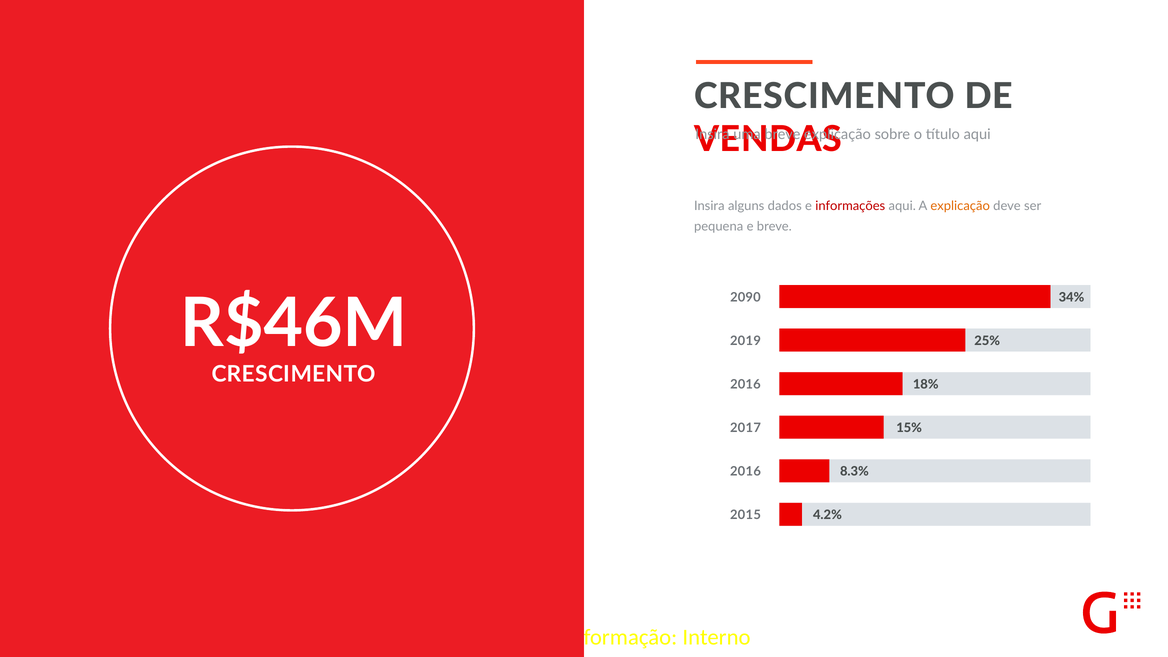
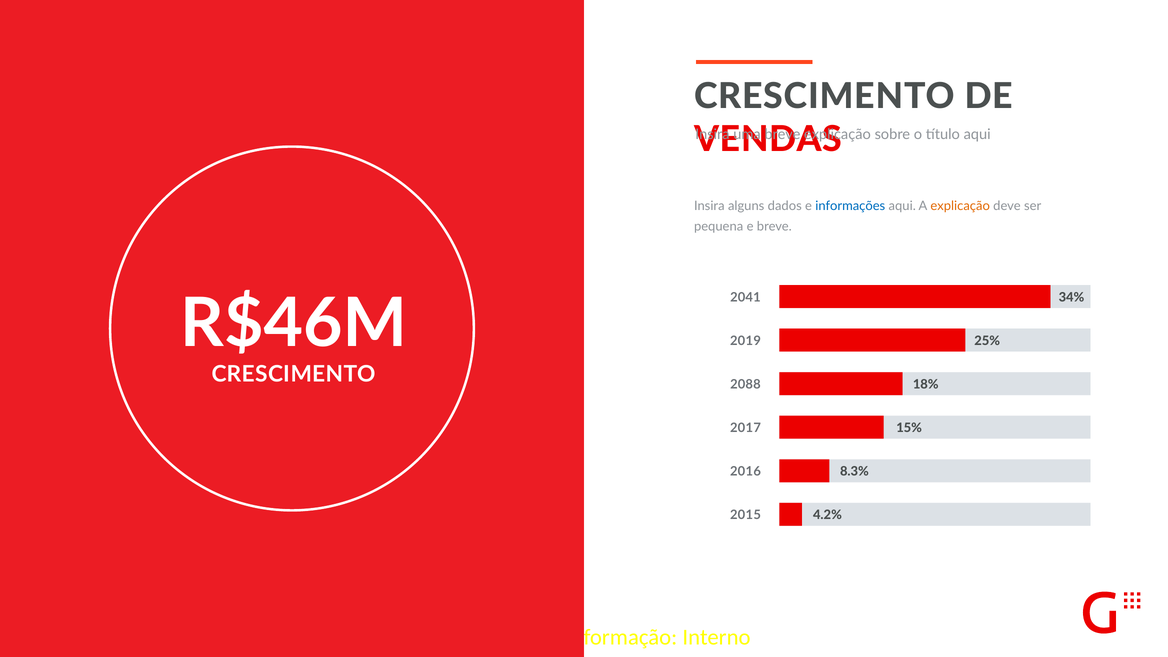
informações colour: red -> blue (850, 206)
2090: 2090 -> 2041 (745, 297)
2016: 2016 -> 2088 (745, 384)
